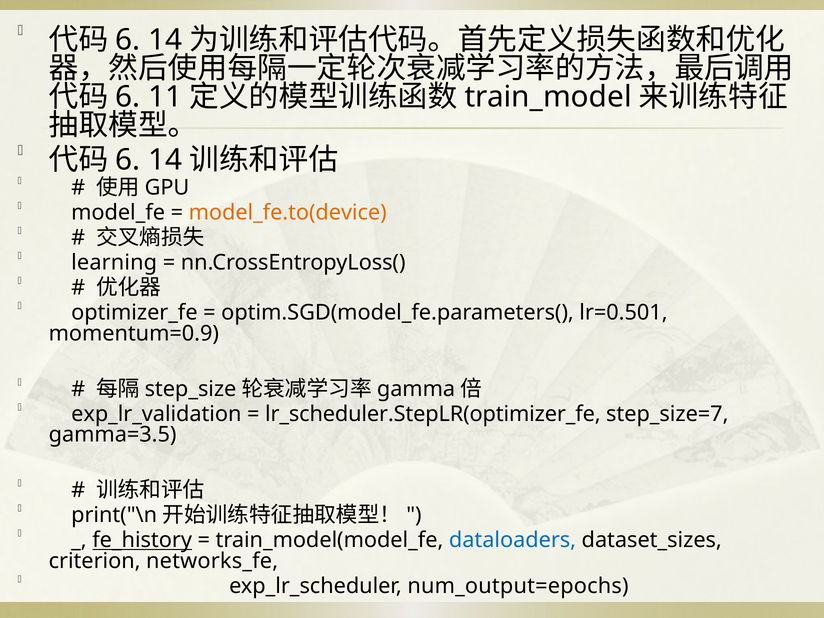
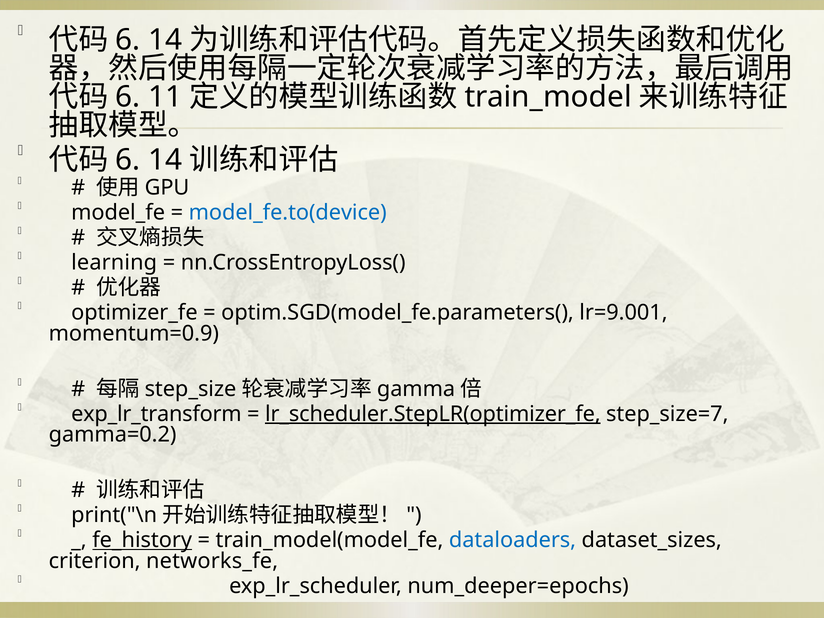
model_fe.to(device colour: orange -> blue (288, 213)
lr=0.501: lr=0.501 -> lr=9.001 (623, 313)
exp_lr_validation: exp_lr_validation -> exp_lr_transform (156, 414)
lr_scheduler.StepLR(optimizer_fe underline: none -> present (433, 414)
gamma=3.5: gamma=3.5 -> gamma=0.2 (113, 435)
num_output=epochs: num_output=epochs -> num_deeper=epochs (518, 586)
